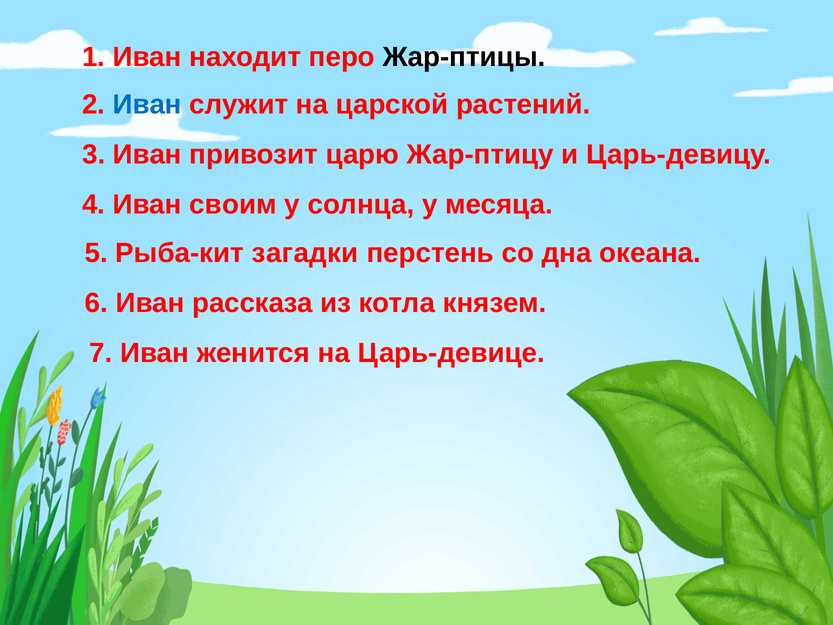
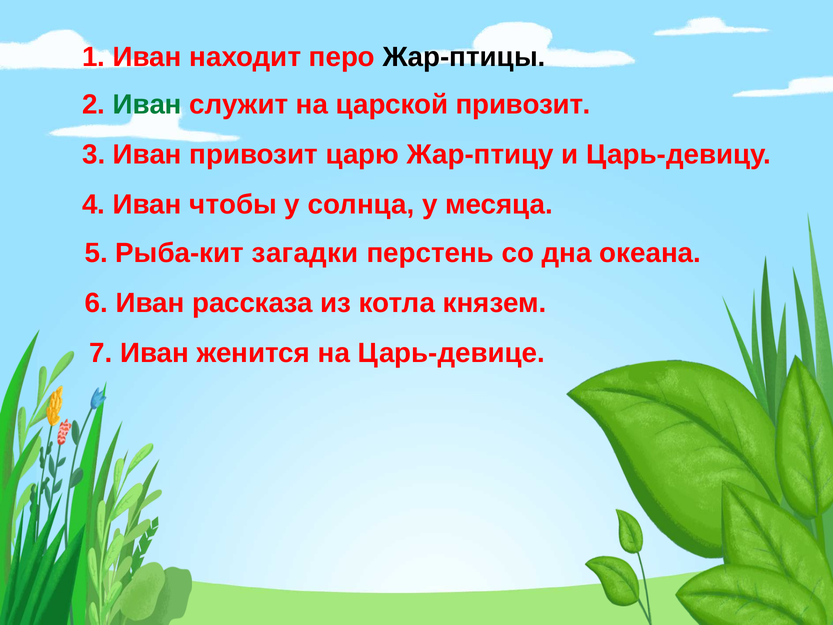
Иван colour: blue -> green (147, 104)
царской растений: растений -> привозит (523, 104)
своим: своим -> чтобы (233, 204)
